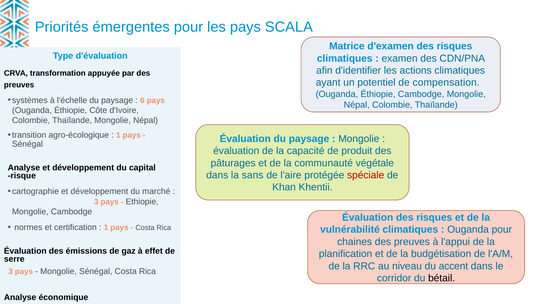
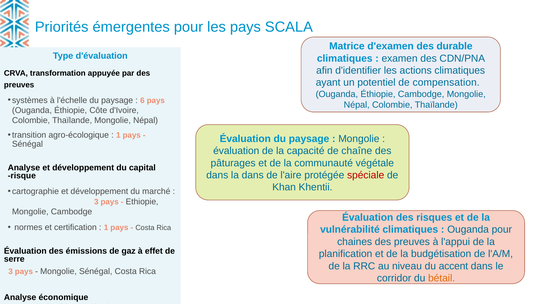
d'examen des risques: risques -> durable (455, 46)
produit: produit -> chaîne (357, 151)
la sans: sans -> dans (253, 175)
bétail colour: black -> orange (442, 278)
